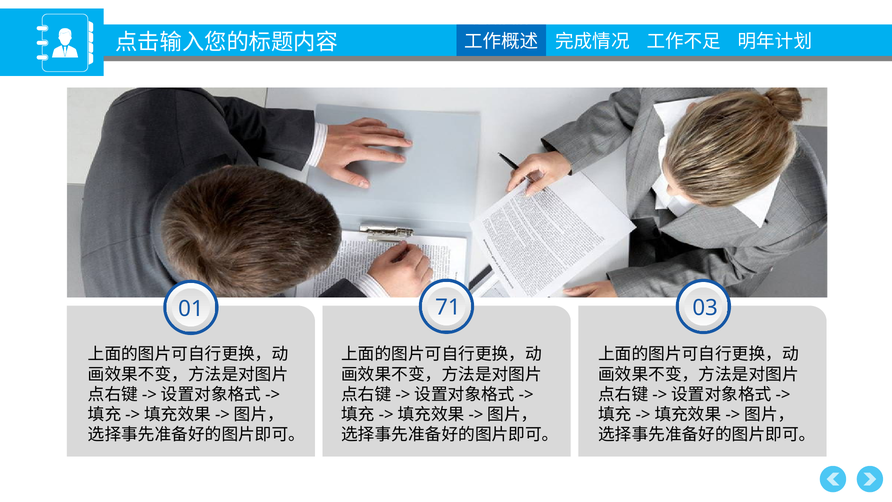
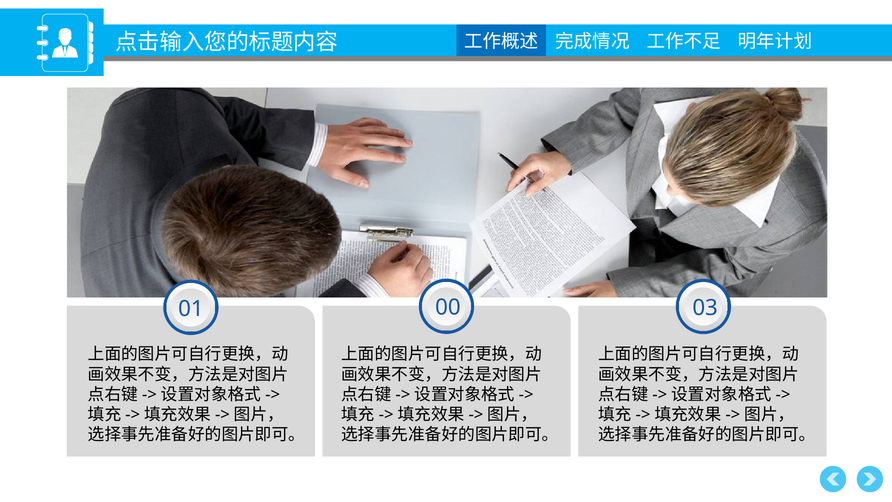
71: 71 -> 00 (448, 307)
